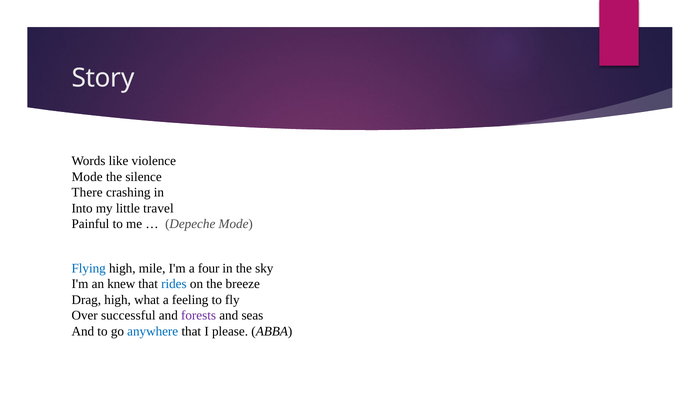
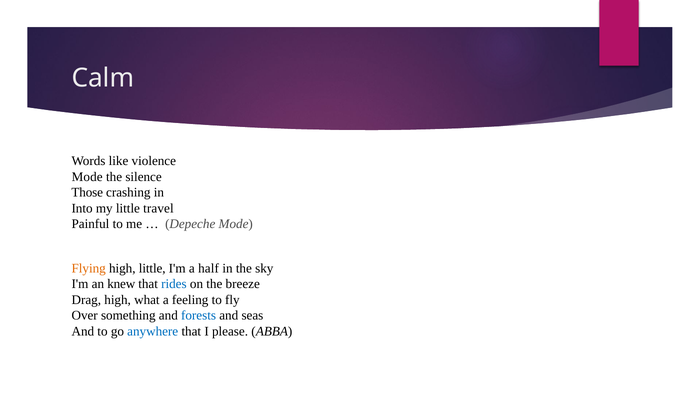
Story: Story -> Calm (103, 78)
There: There -> Those (87, 192)
Flying colour: blue -> orange (89, 268)
high mile: mile -> little (152, 268)
four: four -> half (209, 268)
successful: successful -> something (128, 315)
forests colour: purple -> blue (199, 315)
